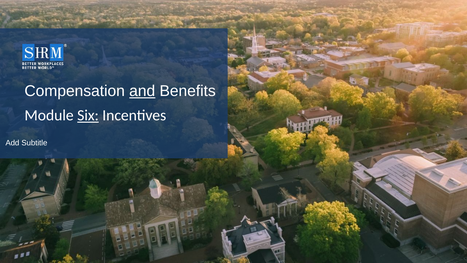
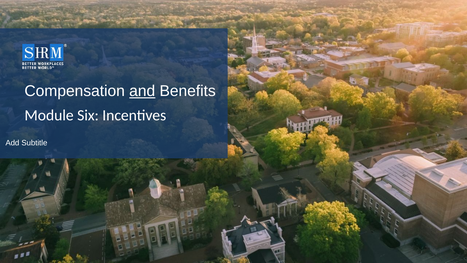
Six underline: present -> none (88, 115)
